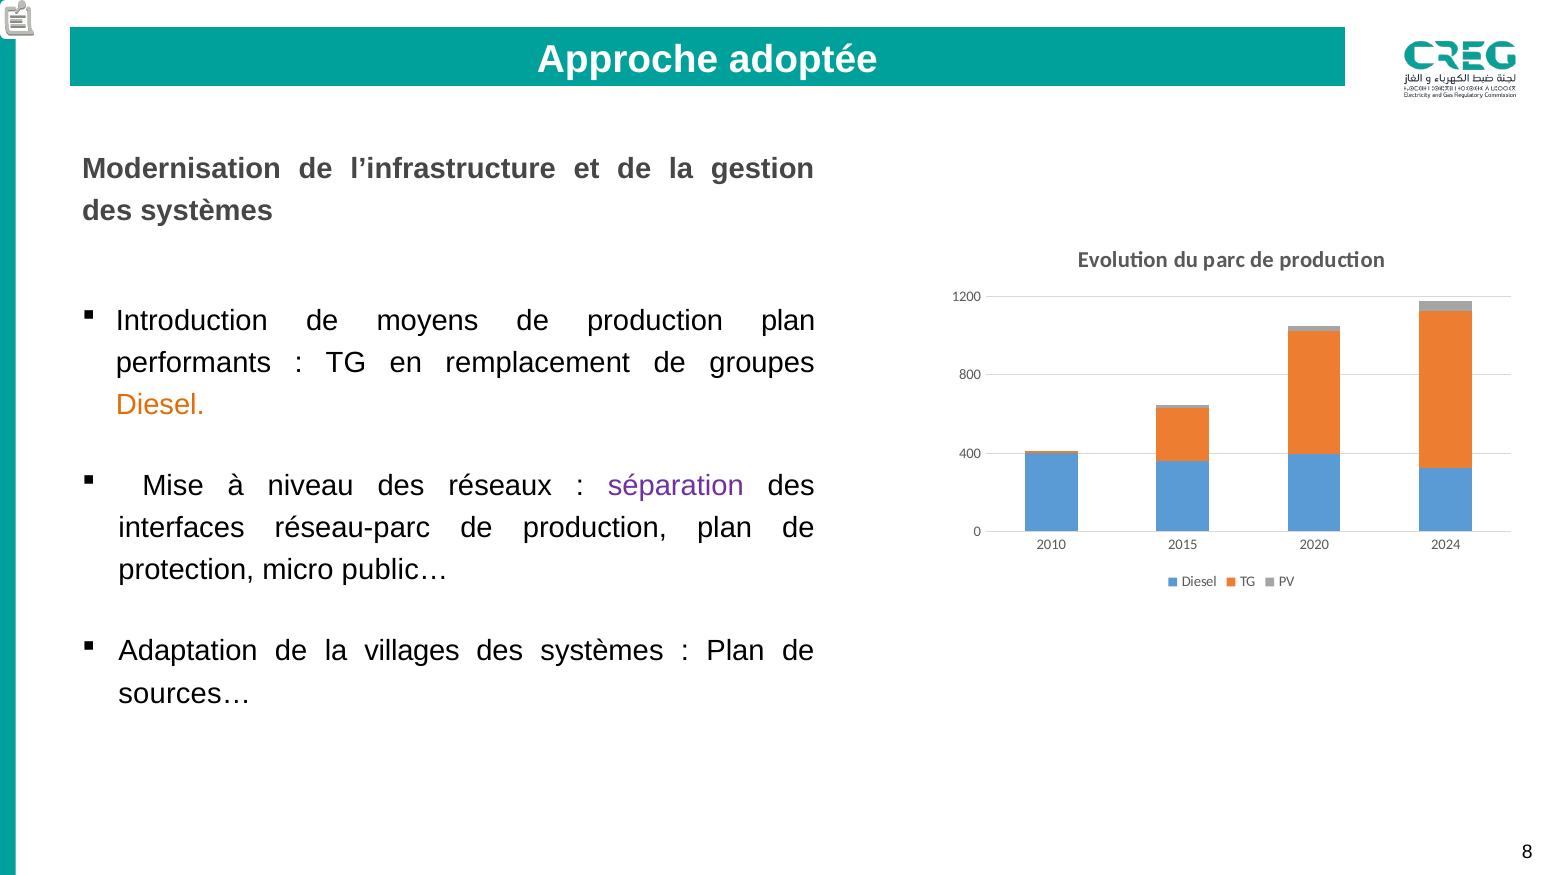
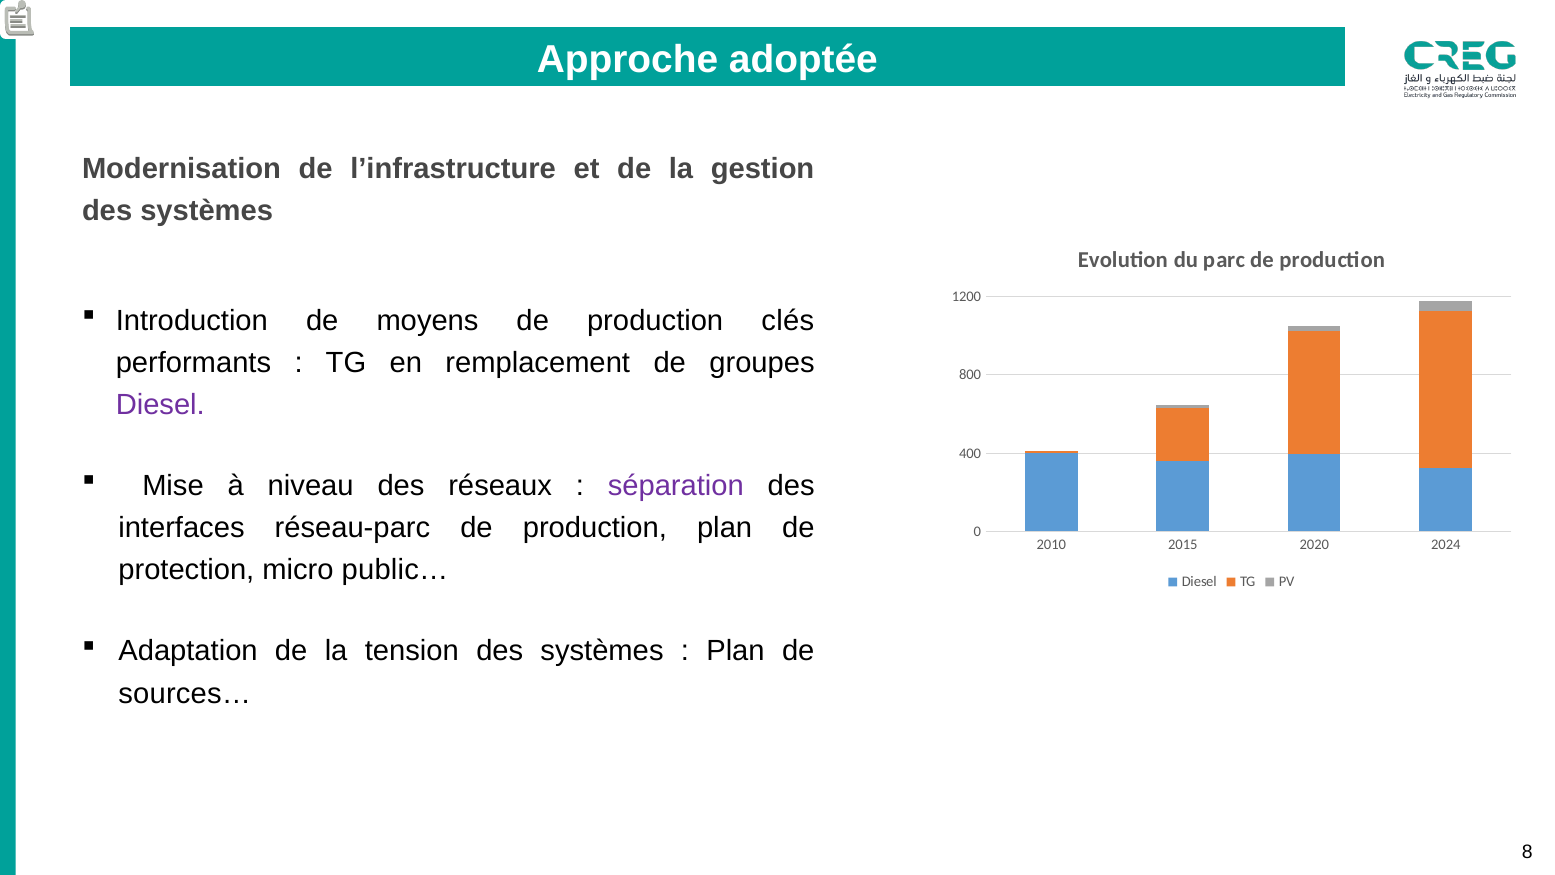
moyens de production plan: plan -> clés (788, 321)
Diesel colour: orange -> purple (160, 405)
villages: villages -> tension (412, 651)
